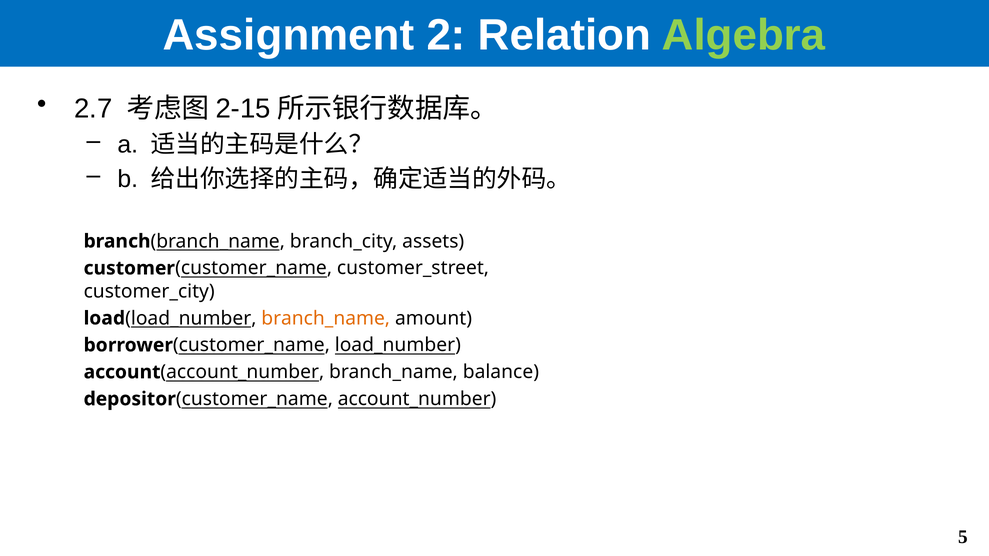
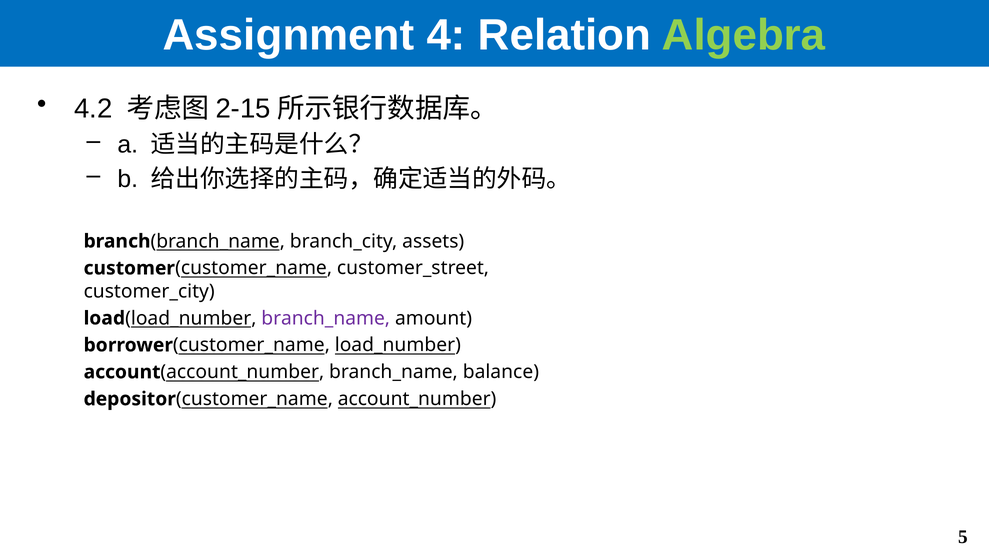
2: 2 -> 4 (446, 35)
2.7: 2.7 -> 4.2 (93, 109)
branch_name colour: orange -> purple (326, 318)
